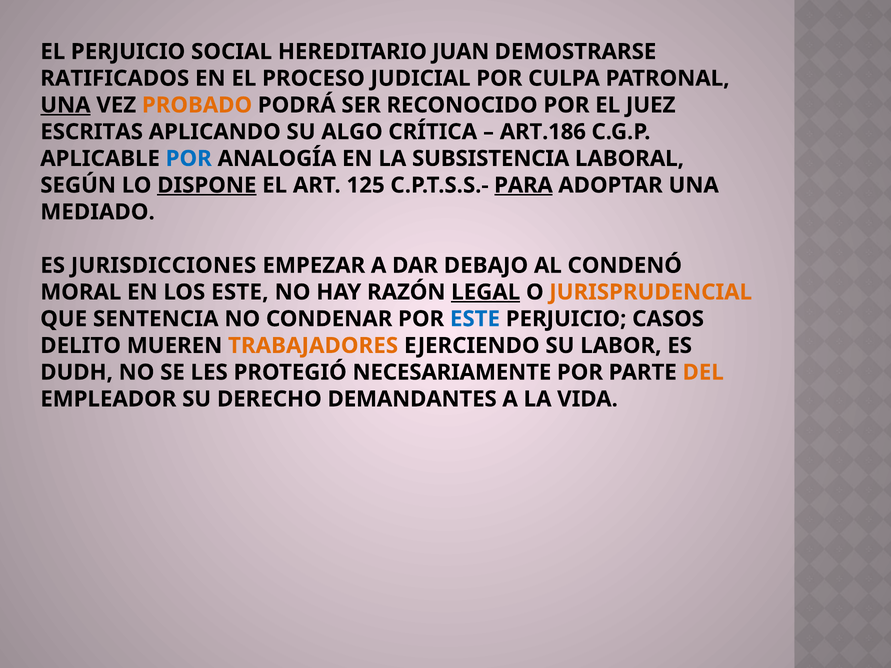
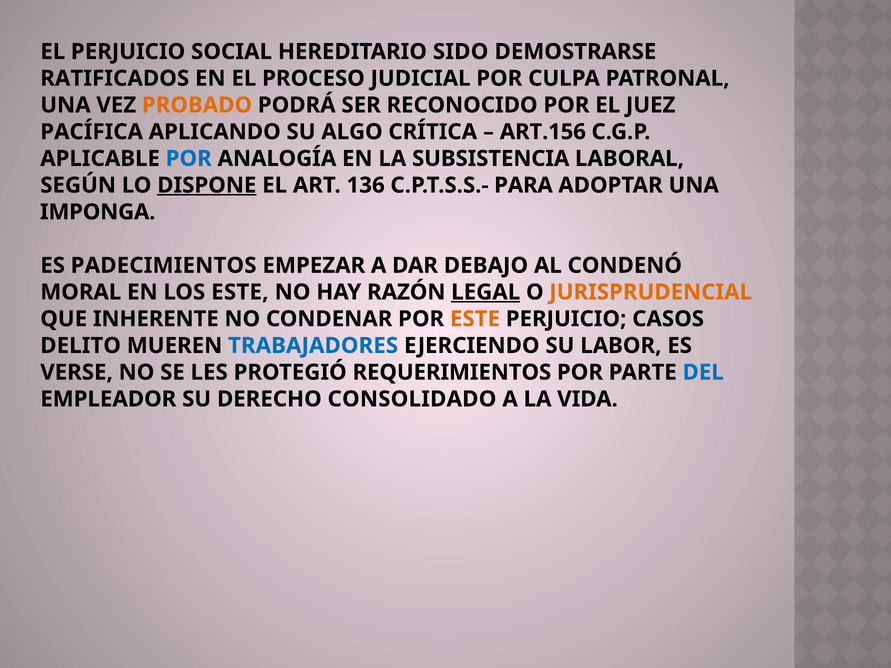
JUAN: JUAN -> SIDO (461, 52)
UNA underline: present -> none (65, 105)
ESCRITAS: ESCRITAS -> PACÍFICA (92, 132)
ART.186: ART.186 -> ART.156 (543, 132)
125: 125 -> 136 (366, 185)
PARA underline: present -> none (523, 185)
MEDIADO: MEDIADO -> IMPONGA (98, 212)
JURISDICCIONES: JURISDICCIONES -> PADECIMIENTOS (164, 266)
SENTENCIA: SENTENCIA -> INHERENTE (156, 319)
ESTE colour: blue -> orange (475, 319)
TRABAJADORES colour: orange -> blue (313, 346)
DUDH: DUDH -> VERSE (77, 372)
NECESARIAMENTE: NECESARIAMENTE -> REQUERIMIENTOS (452, 372)
DEL colour: orange -> blue (703, 372)
DEMANDANTES: DEMANDANTES -> CONSOLIDADO (412, 399)
